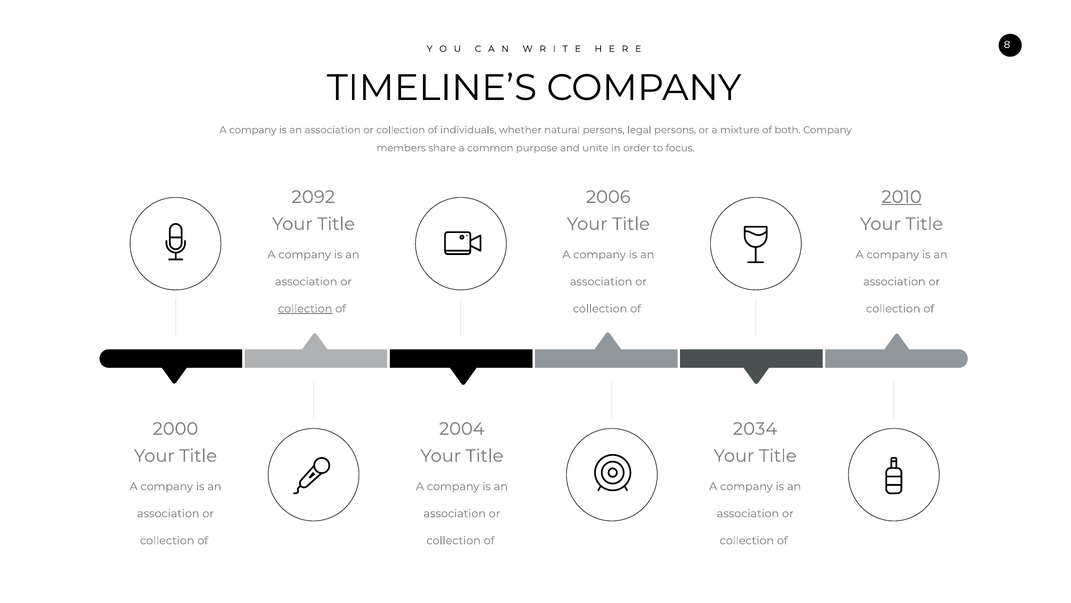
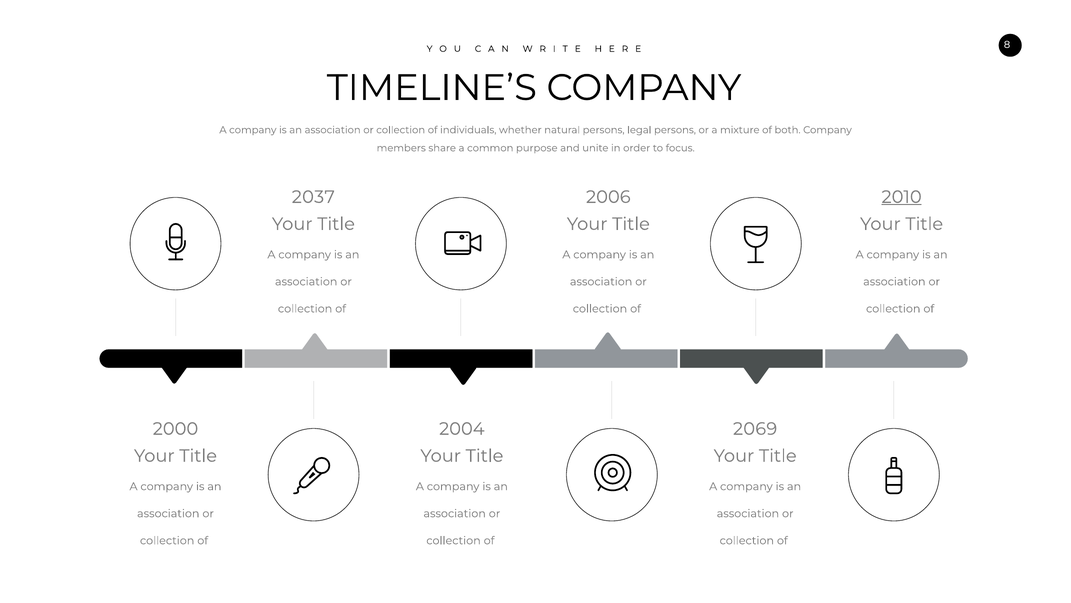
2092: 2092 -> 2037 (313, 197)
collection underline: present -> none (305, 309)
2034: 2034 -> 2069 (755, 429)
